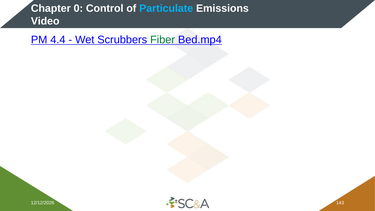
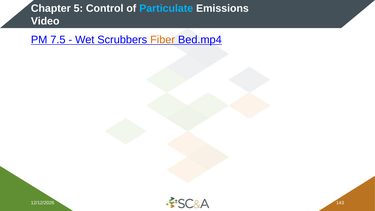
0: 0 -> 5 (78, 8)
4.4: 4.4 -> 7.5 (58, 40)
Fiber colour: green -> orange (163, 40)
